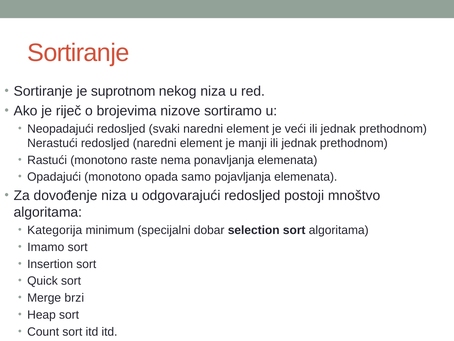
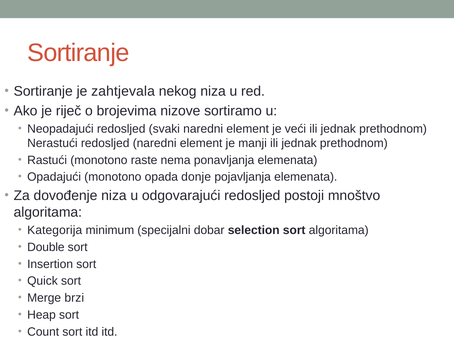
suprotnom: suprotnom -> zahtjevala (123, 91)
samo: samo -> donje (196, 177)
Imamo: Imamo -> Double (46, 247)
